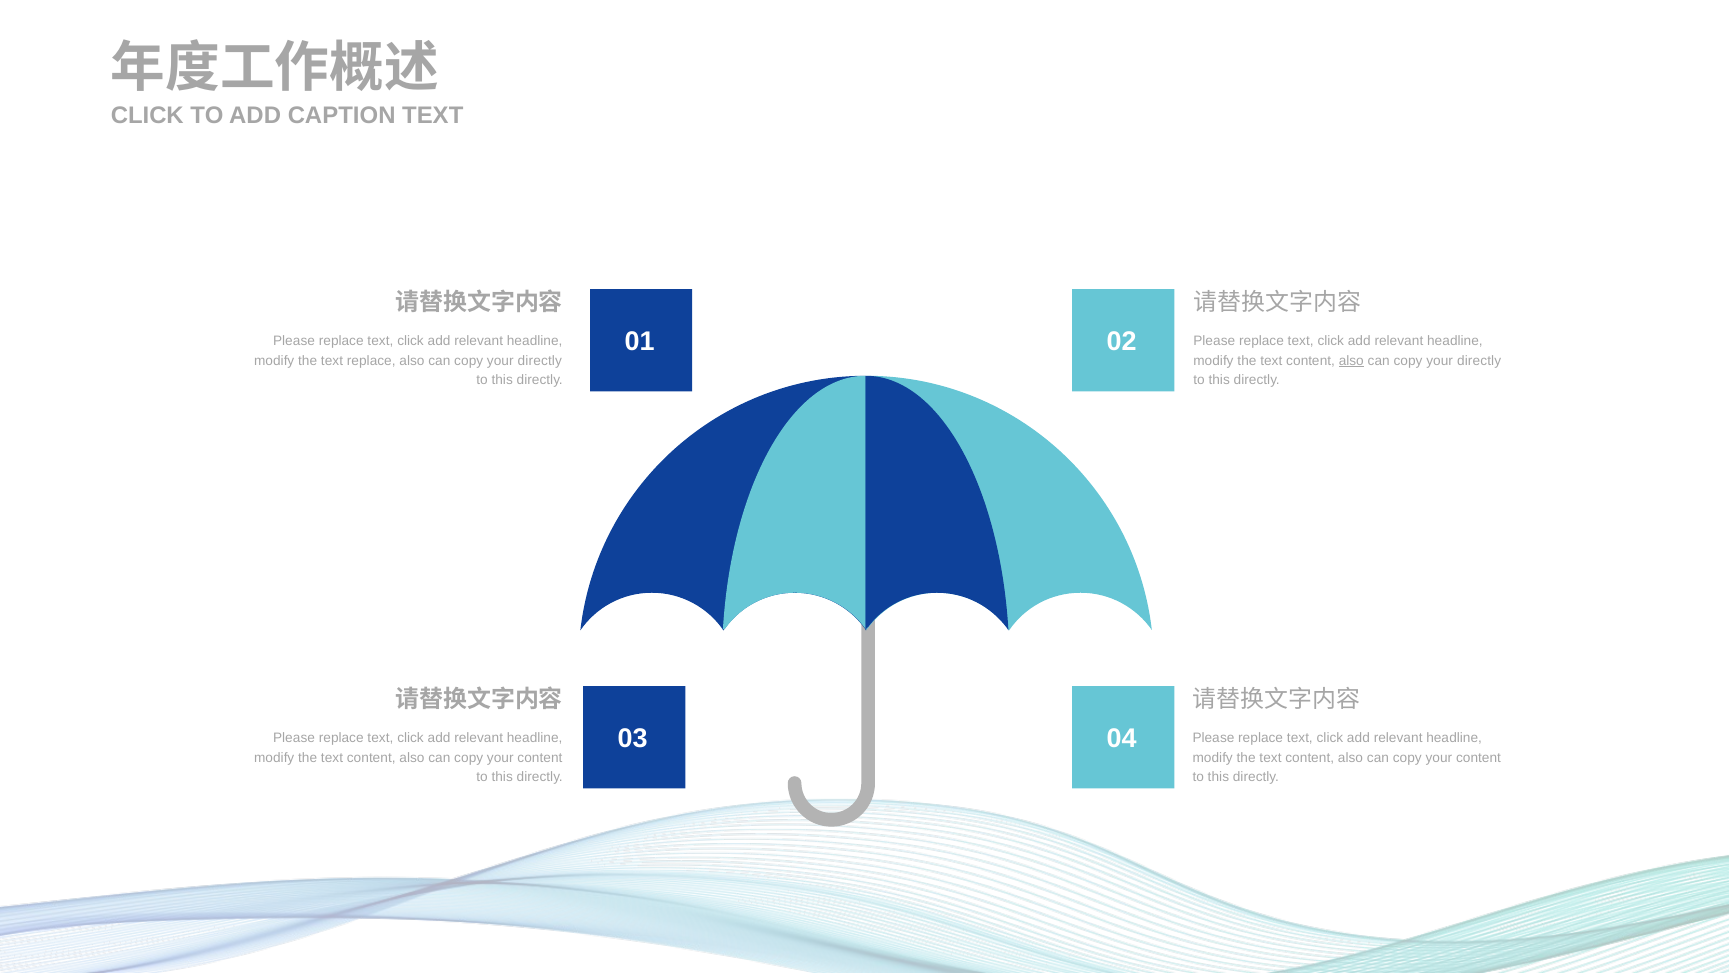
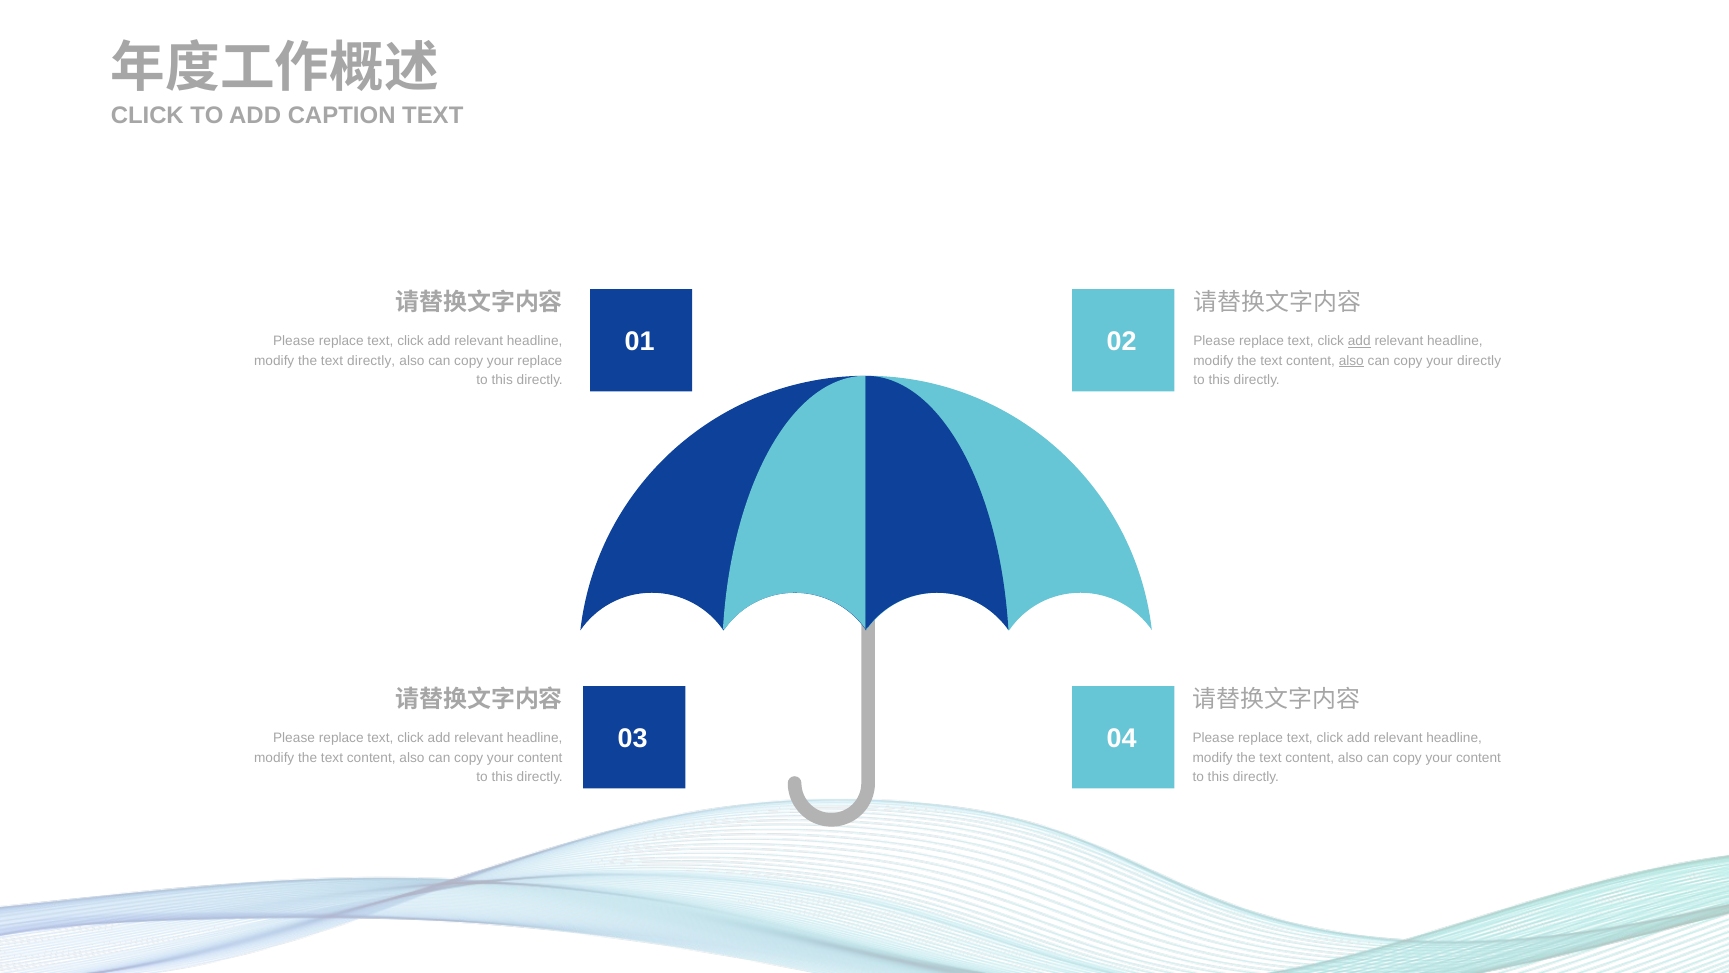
add underline: none -> present (1359, 341)
text replace: replace -> directly (371, 360)
directly: directly -> replace (540, 360)
